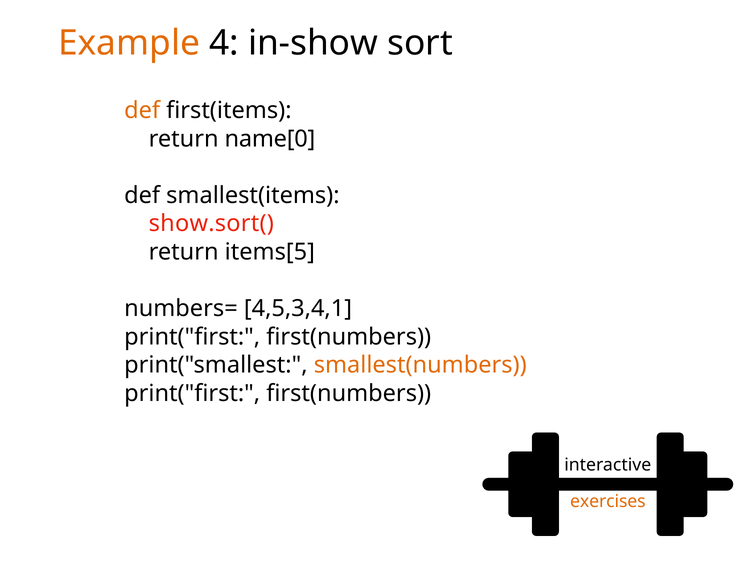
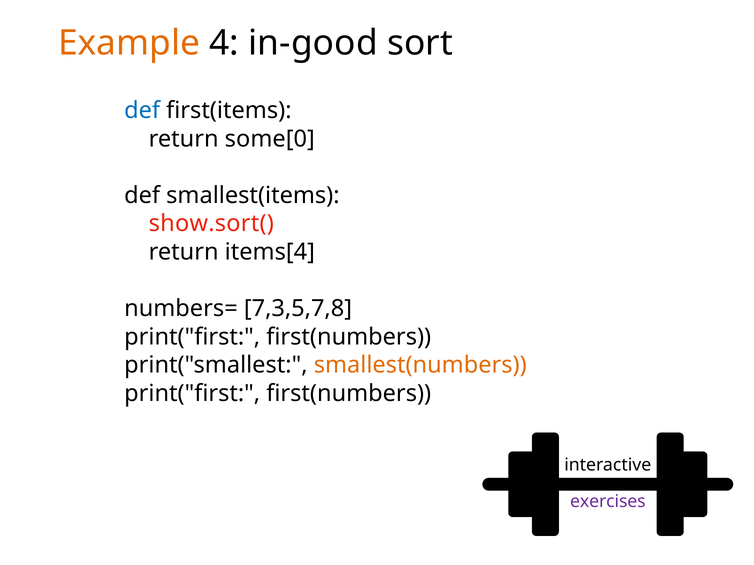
in-show: in-show -> in-good (313, 43)
def colour: orange -> blue (142, 111)
name[0: name[0 -> some[0 (270, 139)
items[5: items[5 -> items[4 (270, 252)
4,5,3,4,1: 4,5,3,4,1 -> 7,3,5,7,8 (298, 309)
exercises colour: orange -> purple (608, 502)
